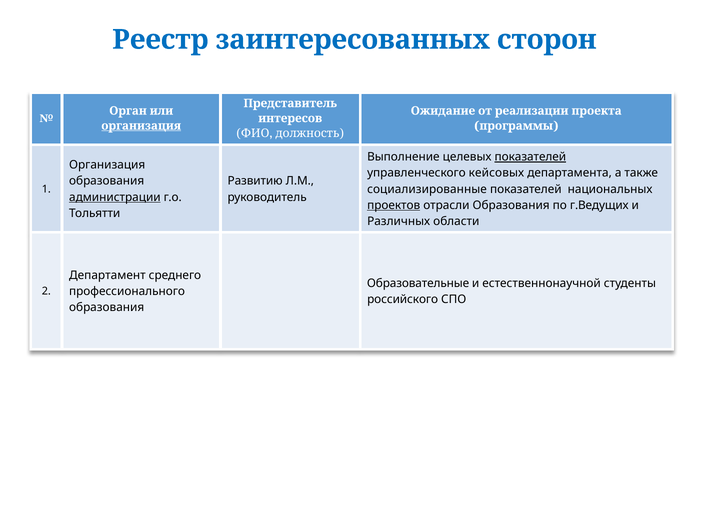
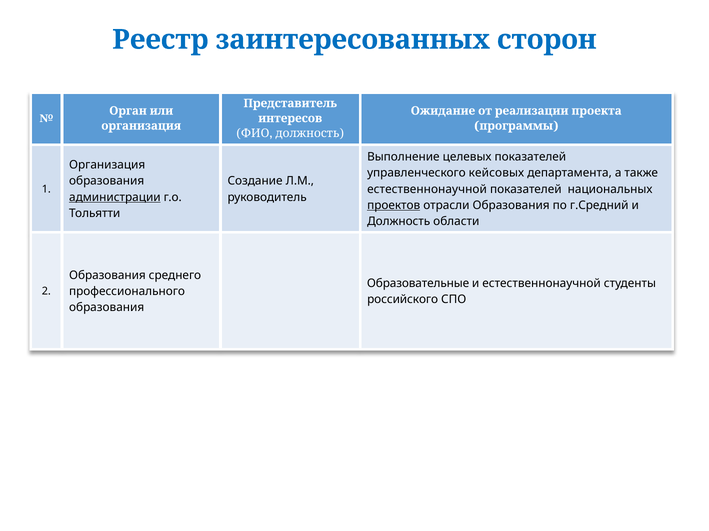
организация underline: present -> none (141, 126)
показателей underline: present -> none (530, 157)
Развитию: Развитию -> Создание (255, 181)
социализированные: социализированные -> естественнонаучной (427, 189)
г.Ведущих: г.Ведущих -> г.Средний (599, 205)
Различных: Различных -> Должность (399, 222)
Департамент: Департамент -> Образования (107, 276)
